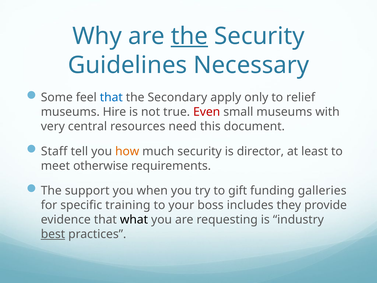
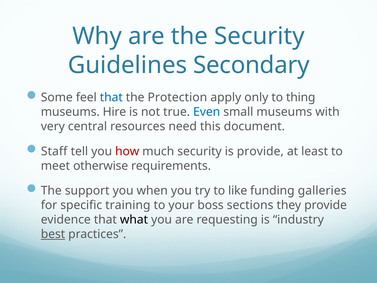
the underline: present -> none (189, 36)
Necessary: Necessary -> Secondary (251, 65)
Secondary: Secondary -> Protection (177, 97)
relief: relief -> thing (301, 97)
Even colour: red -> blue (207, 112)
how colour: orange -> red (127, 151)
is director: director -> provide (260, 151)
gift: gift -> like (238, 191)
includes: includes -> sections (250, 205)
